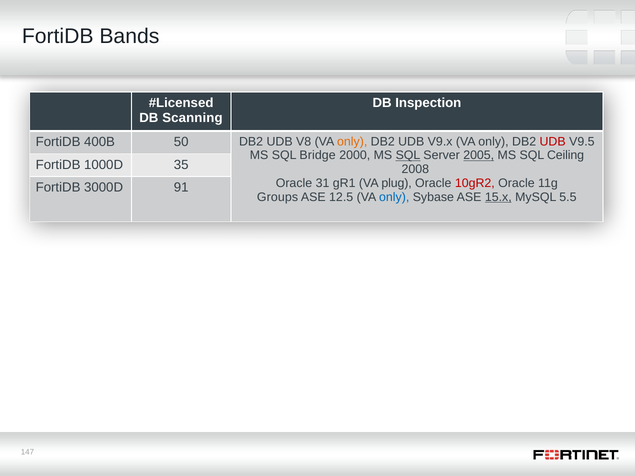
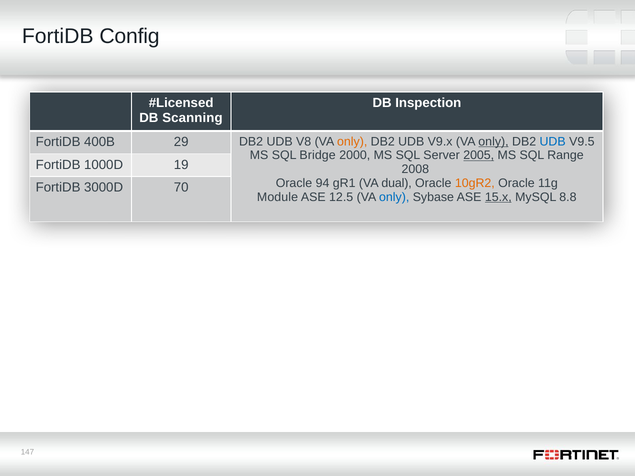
Bands: Bands -> Config (129, 36)
50: 50 -> 29 (181, 142)
only underline: none -> present (493, 142)
UDB colour: red -> blue (553, 142)
SQL underline: present -> none (408, 155)
Ceiling: Ceiling -> Range (566, 155)
35: 35 -> 19 (181, 165)
31: 31 -> 94 (323, 183)
plug: plug -> dual (397, 183)
10gR2 colour: red -> orange (475, 183)
91: 91 -> 70 (181, 188)
Groups: Groups -> Module (278, 197)
5.5: 5.5 -> 8.8 (568, 197)
